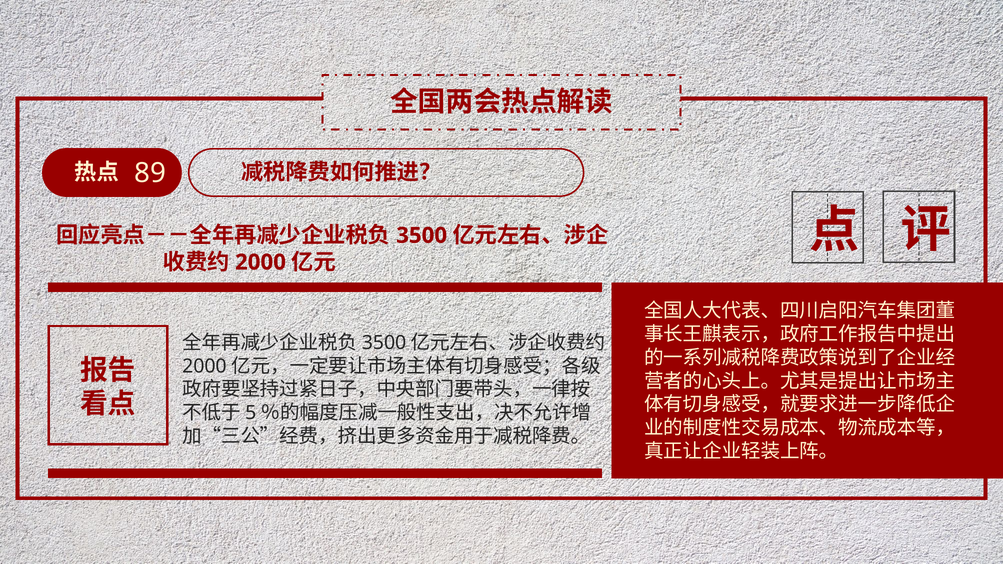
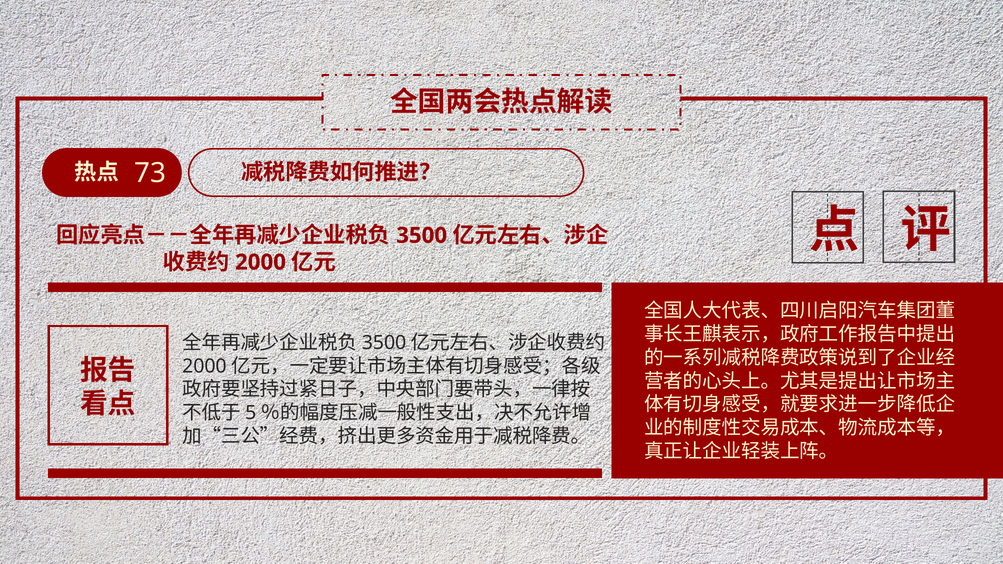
89: 89 -> 73 (150, 173)
